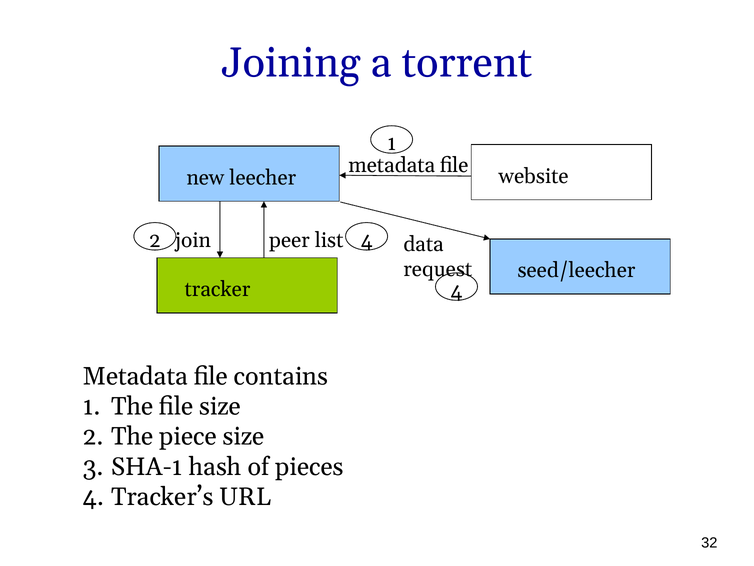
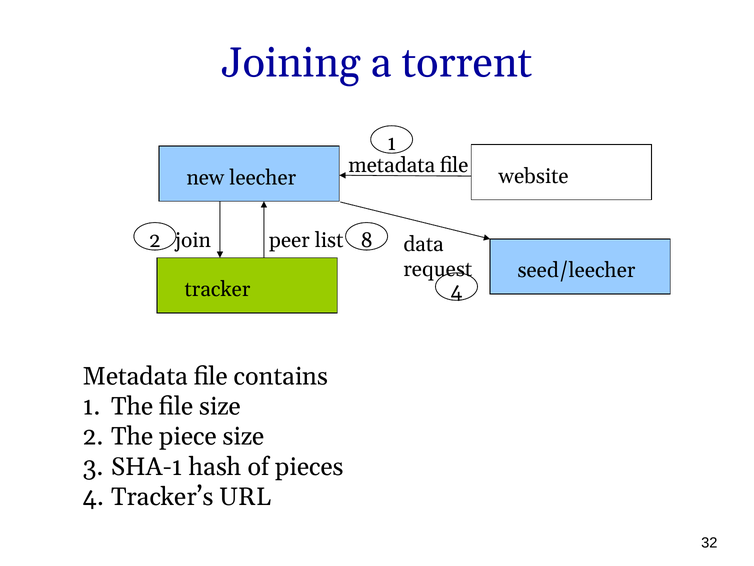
2 4: 4 -> 8 (367, 240)
